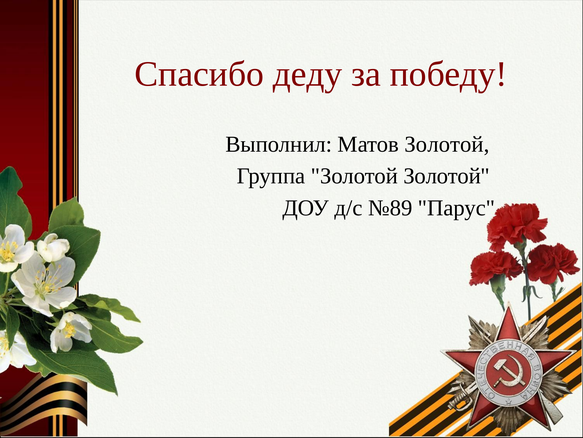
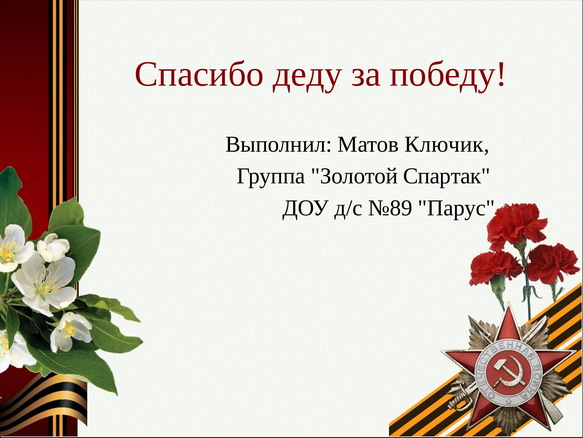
Матов Золотой: Золотой -> Ключик (447, 144)
Золотой Золотой: Золотой -> Спартак (447, 176)
